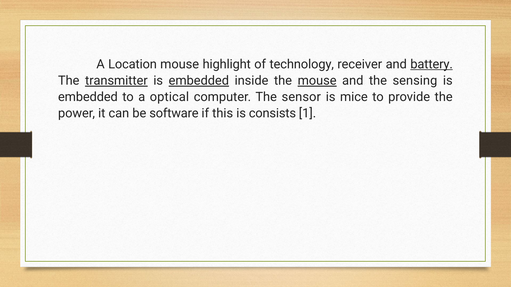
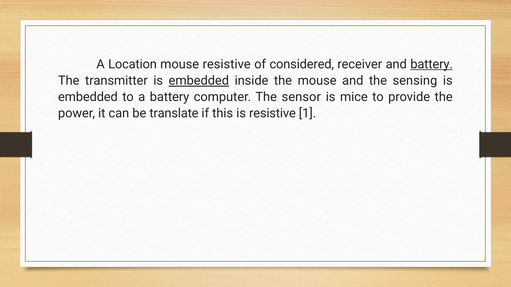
mouse highlight: highlight -> resistive (227, 64)
technology: technology -> considered (302, 64)
transmitter underline: present -> none (116, 81)
mouse underline: present -> none (317, 81)
a optical: optical -> battery (170, 97)
software: software -> translate (174, 114)
is consists: consists -> resistive (272, 114)
